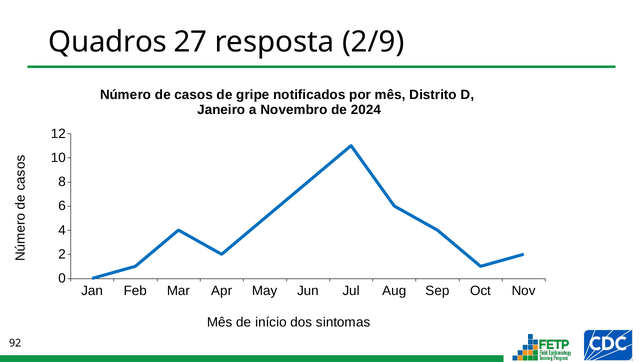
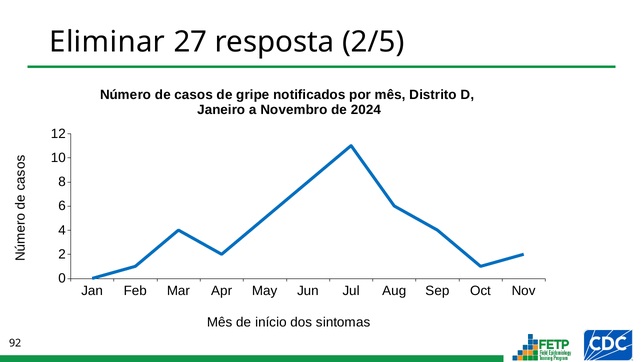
Quadros: Quadros -> Eliminar (107, 42)
2/9: 2/9 -> 2/5 (373, 42)
